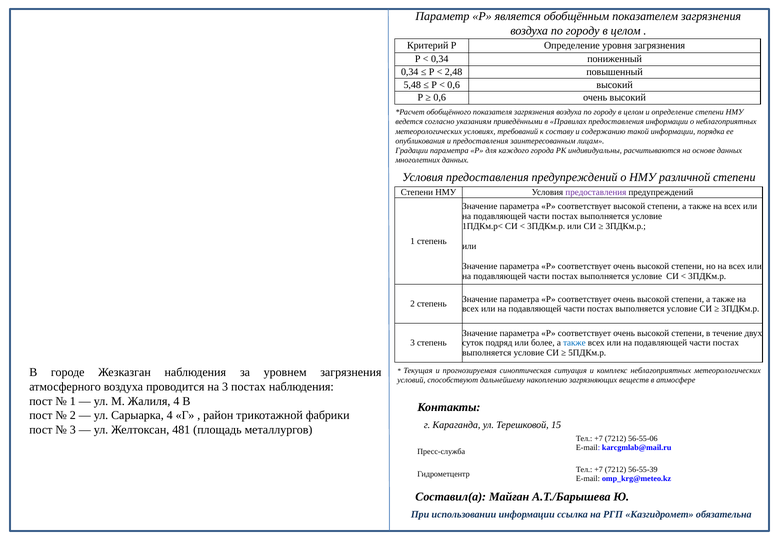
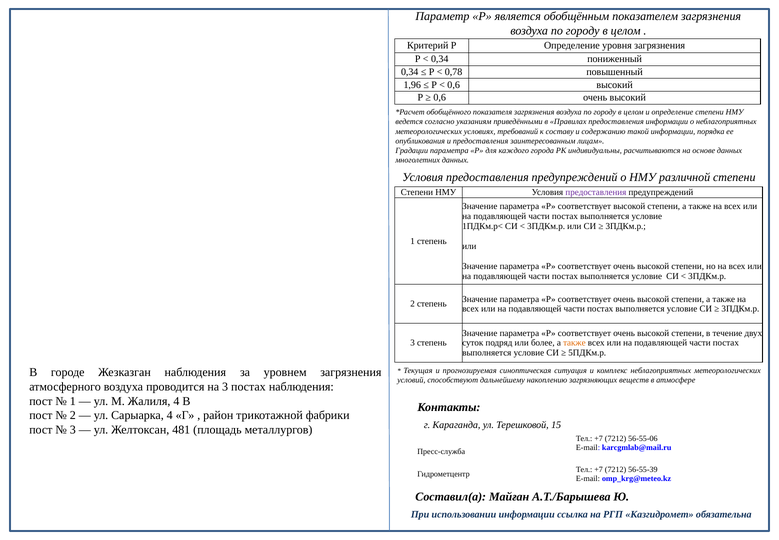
2,48: 2,48 -> 0,78 (454, 72)
5,48: 5,48 -> 1,96 (412, 85)
также colour: blue -> orange (574, 343)
